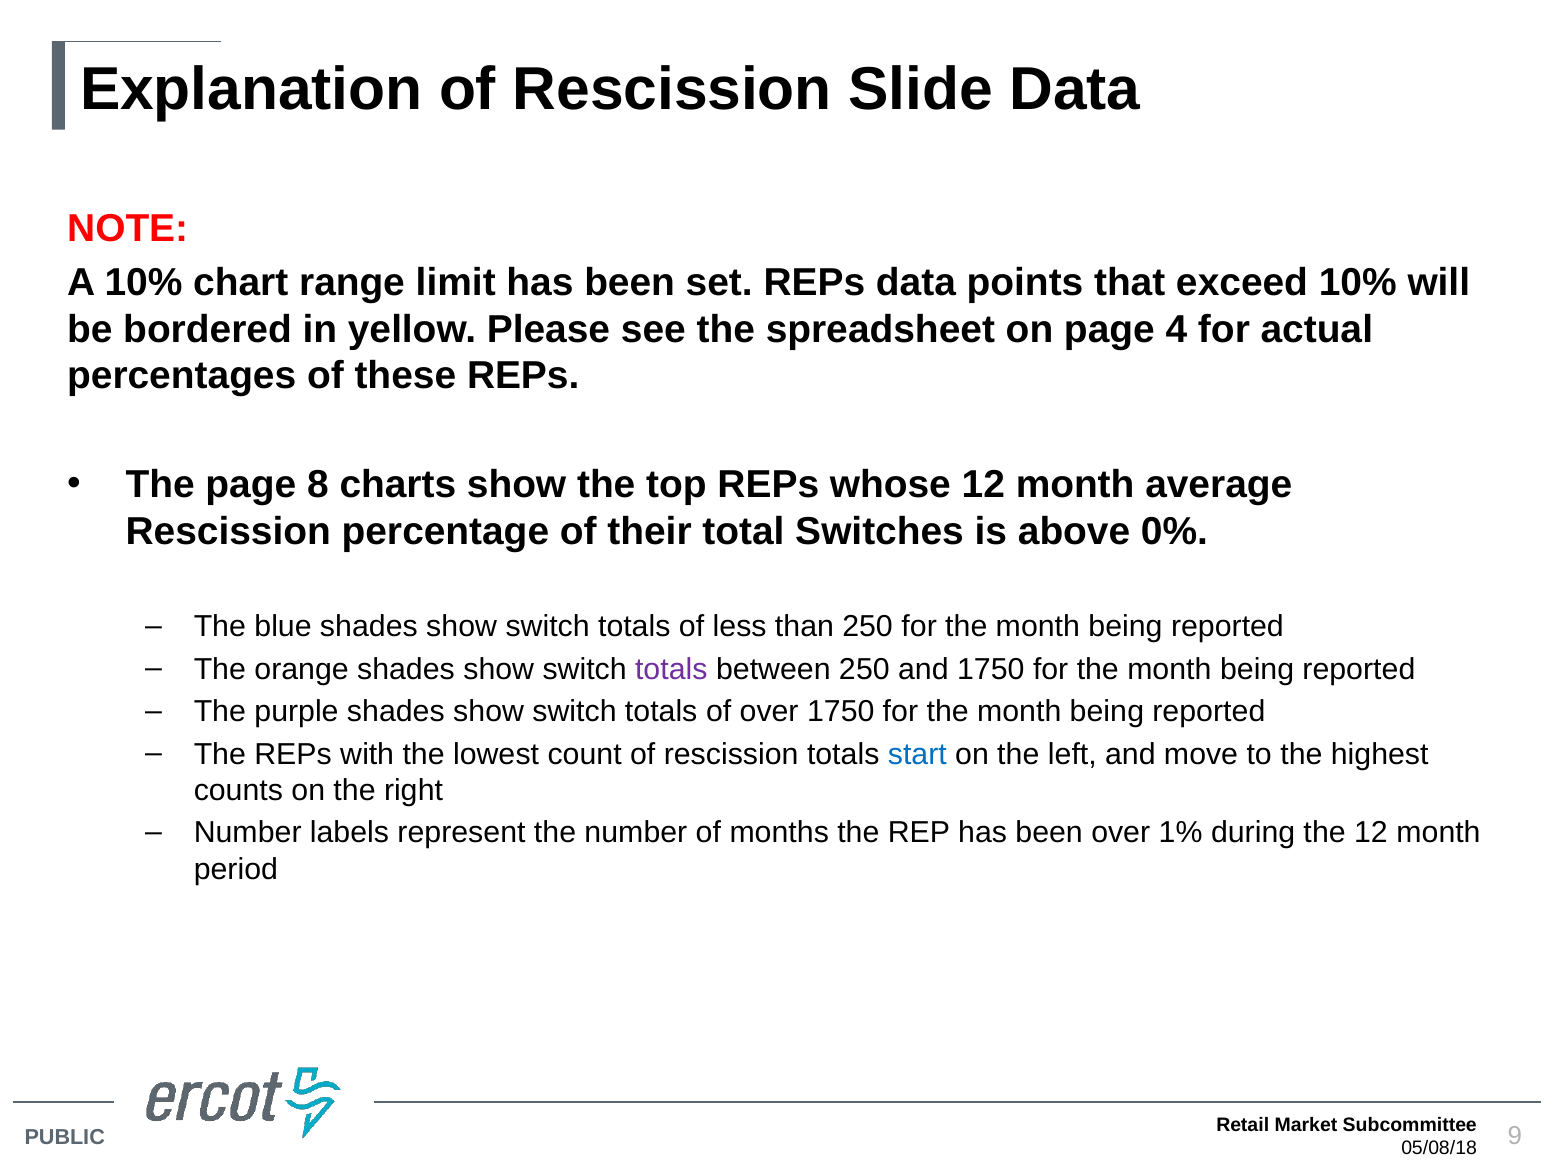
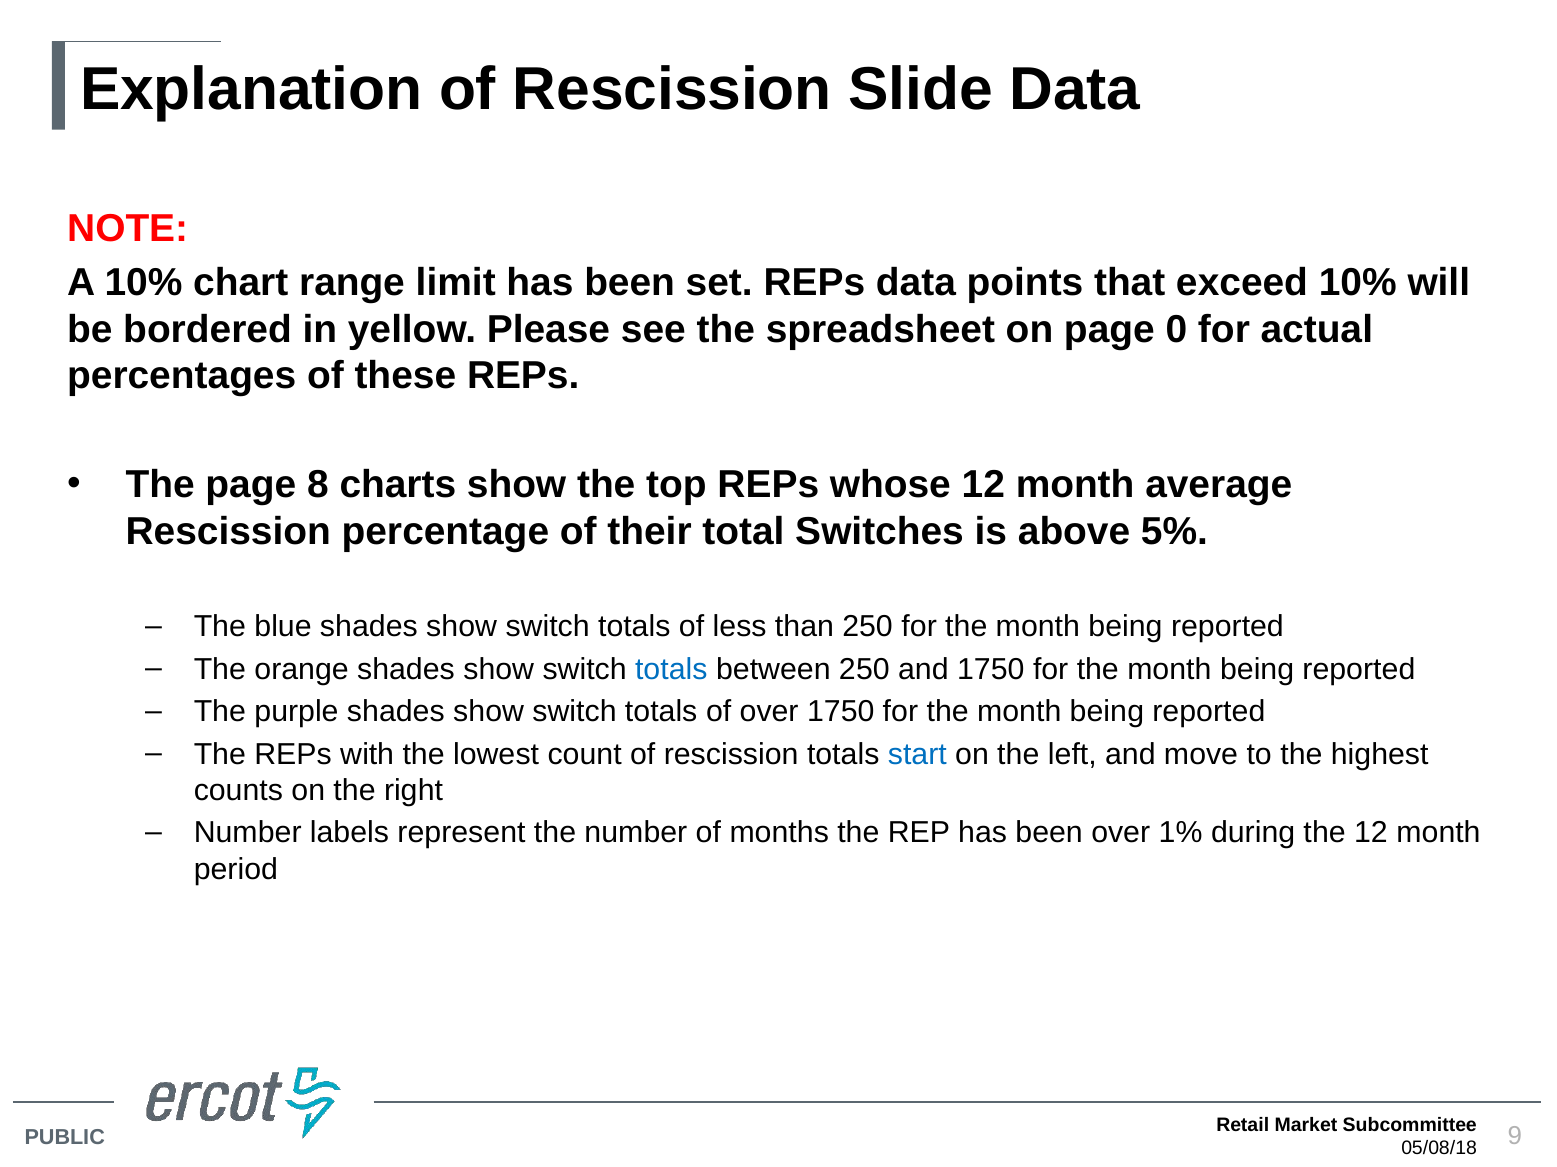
4: 4 -> 0 (1176, 330)
0%: 0% -> 5% (1174, 532)
totals colour: purple -> blue (671, 670)
